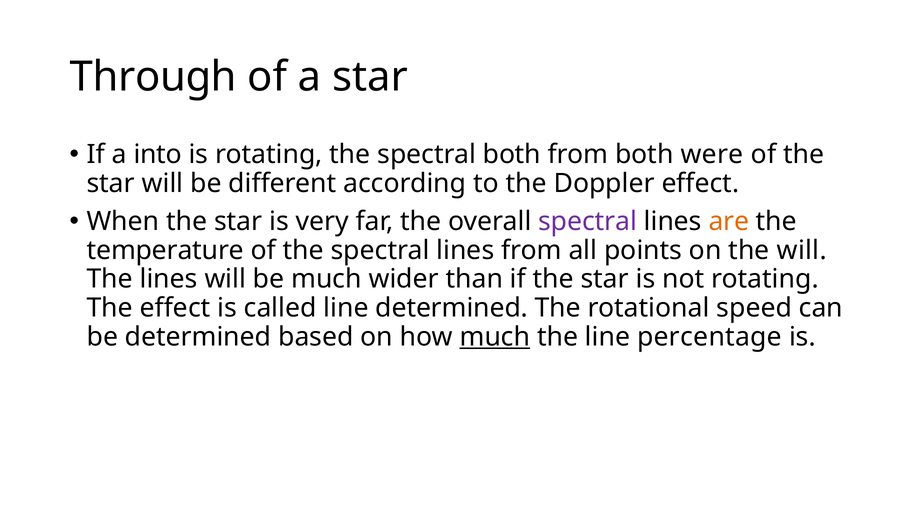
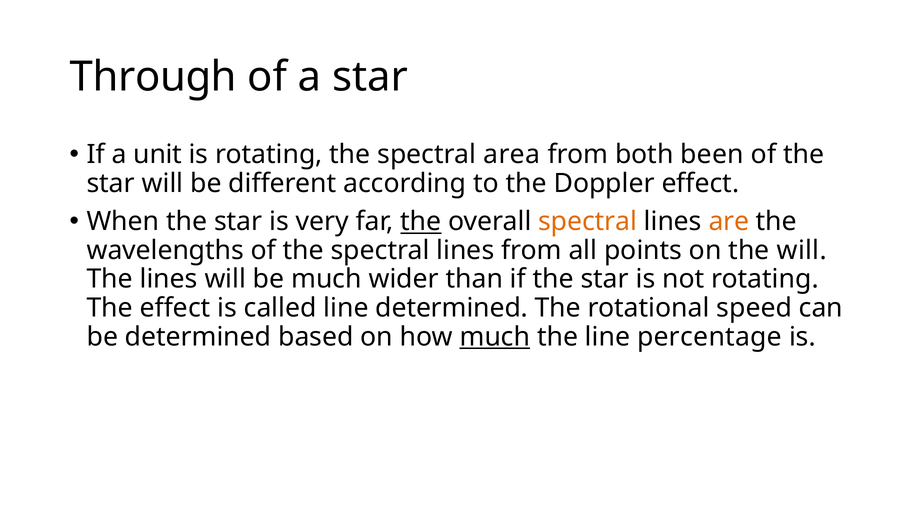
into: into -> unit (158, 154)
spectral both: both -> area (512, 154)
were: were -> been (712, 154)
the underline: none -> present (421, 221)
spectral colour: purple -> orange (588, 221)
temperature: temperature -> wavelengths (165, 250)
